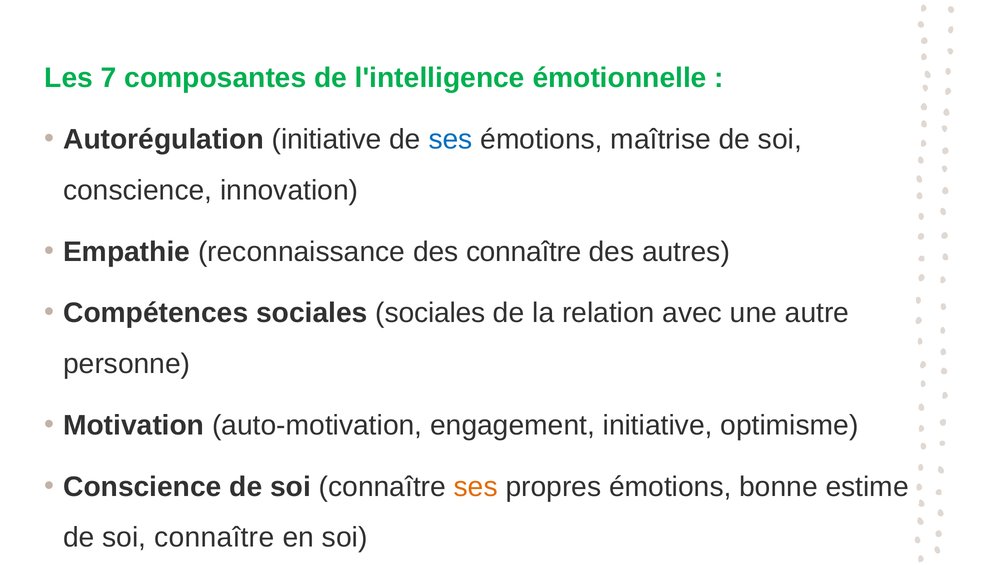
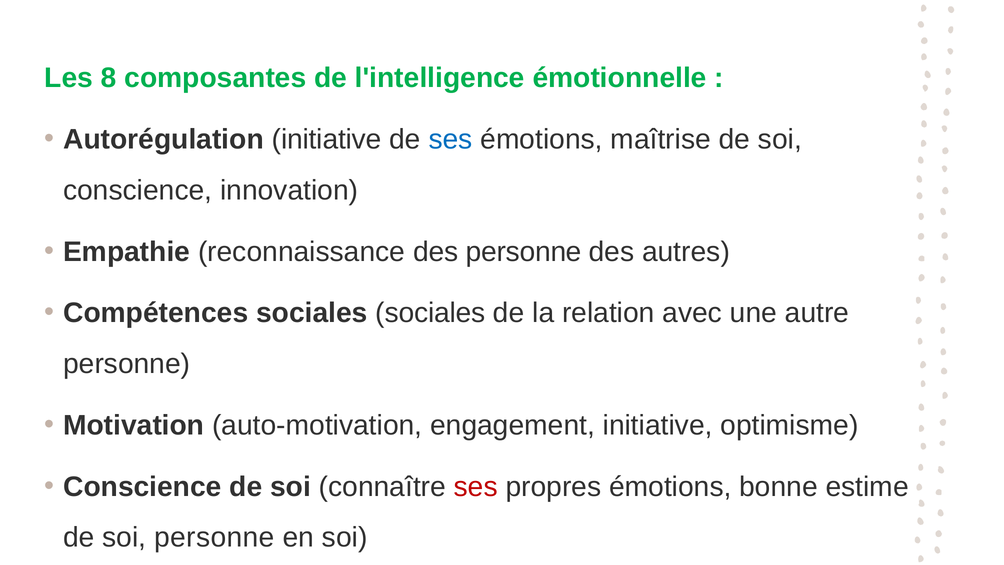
7: 7 -> 8 (109, 78)
des connaître: connaître -> personne (524, 252)
ses colour: orange -> red (476, 487)
connaître: connaître -> personne (214, 537)
